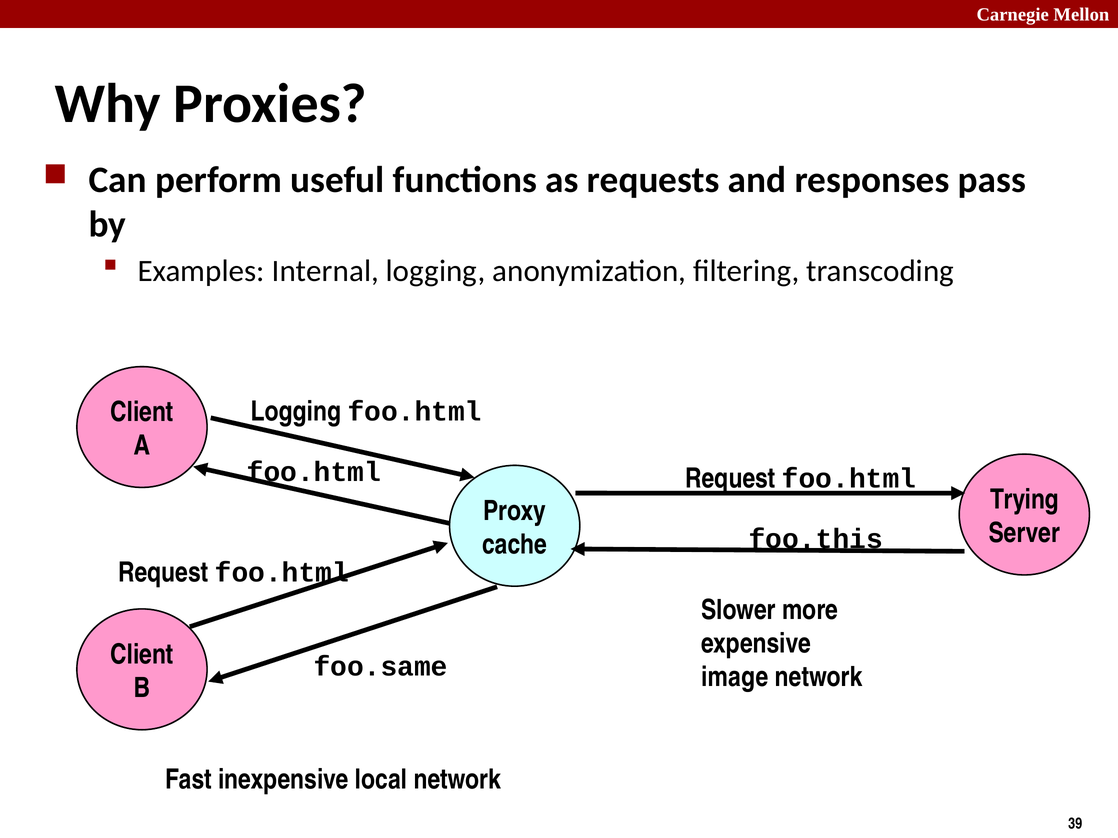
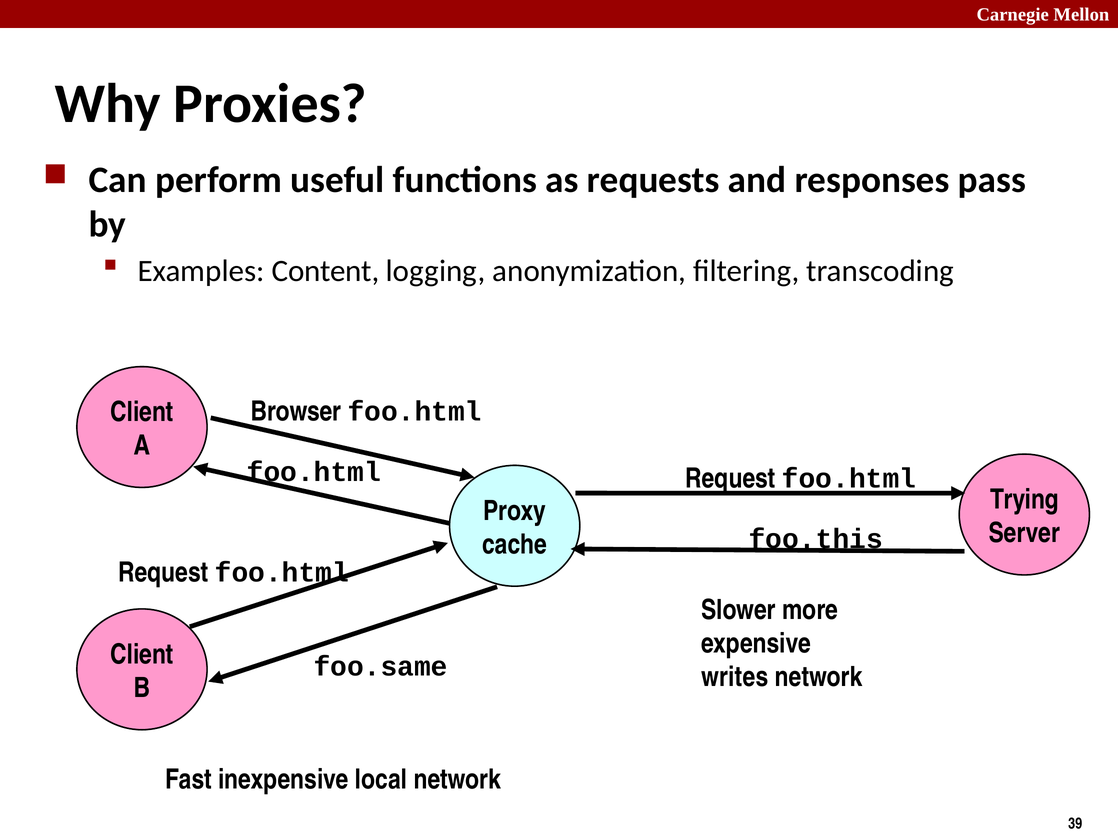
Internal: Internal -> Content (326, 271)
Logging: Logging -> Browser (296, 412)
image: image -> writes (735, 677)
